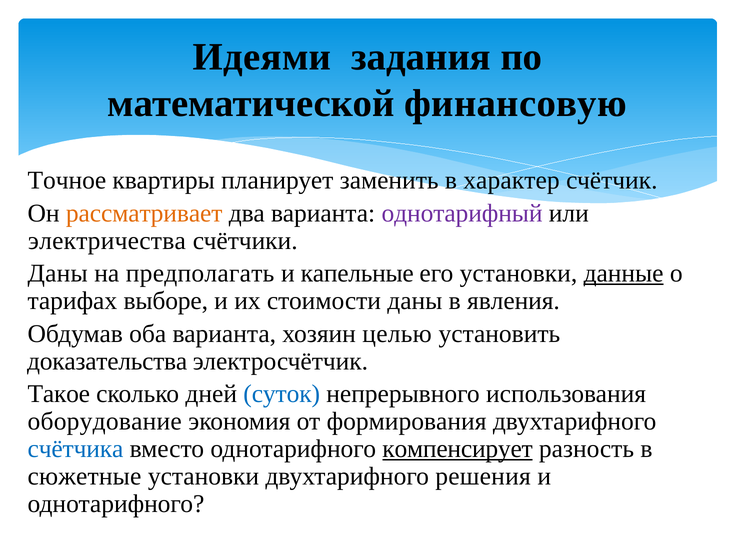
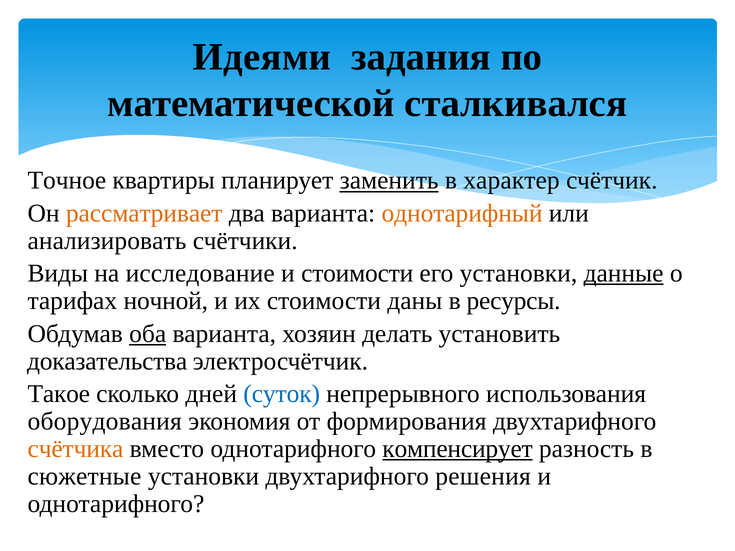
финансовую: финансовую -> сталкивался (516, 104)
заменить underline: none -> present (389, 181)
однотарифный colour: purple -> orange (462, 213)
электричества: электричества -> анализировать (107, 241)
Даны: Даны -> Виды (58, 274)
предполагать: предполагать -> исследование (200, 274)
и капельные: капельные -> стоимости (357, 274)
выборе: выборе -> ночной (166, 301)
явления: явления -> ресурсы (514, 301)
оба underline: none -> present (148, 334)
целью: целью -> делать (397, 334)
оборудование: оборудование -> оборудования (105, 422)
счётчика colour: blue -> orange (75, 449)
